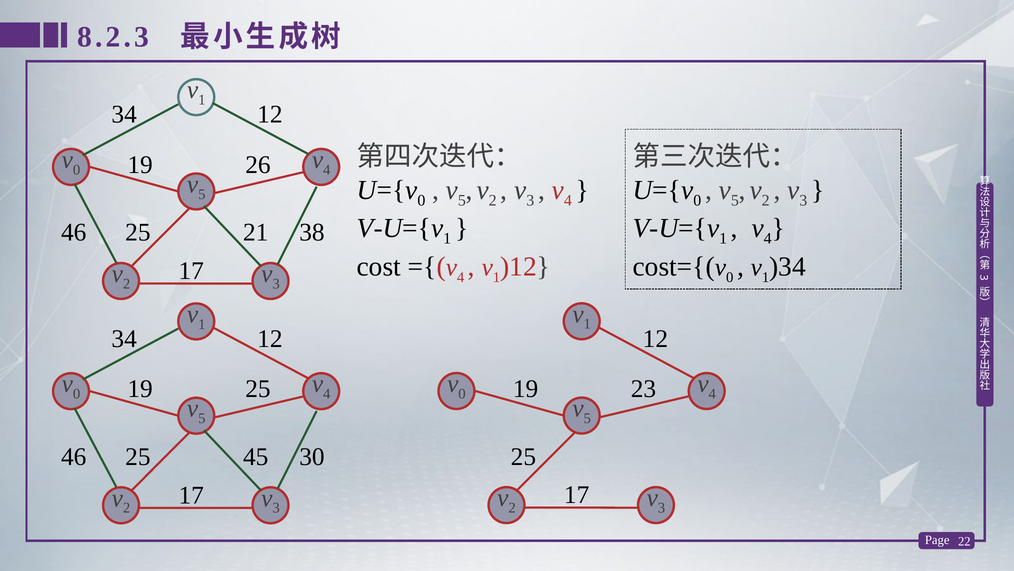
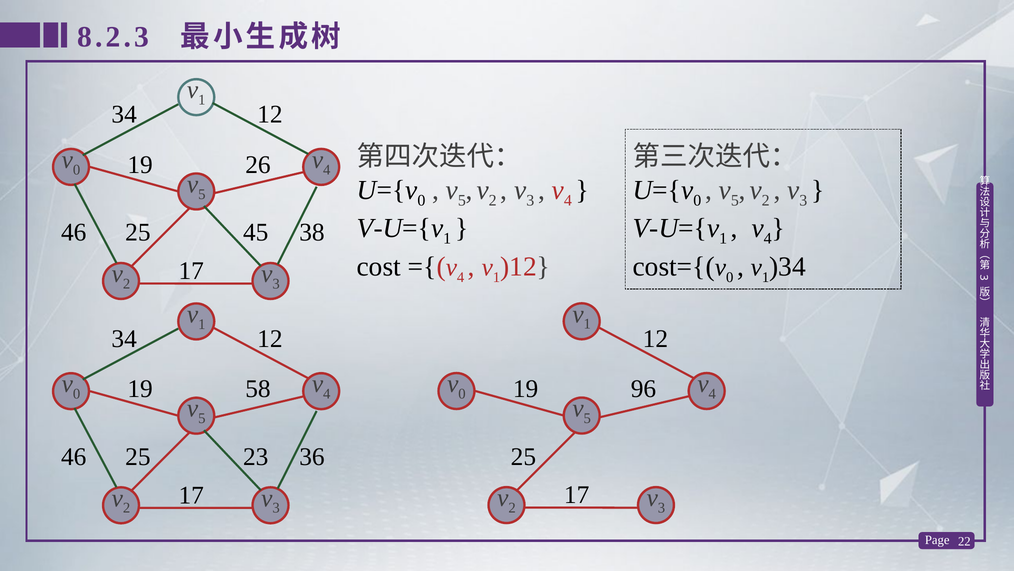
21: 21 -> 45 (256, 232)
23: 23 -> 96 (643, 388)
19 25: 25 -> 58 (258, 389)
45: 45 -> 23 (256, 456)
30: 30 -> 36 (312, 456)
